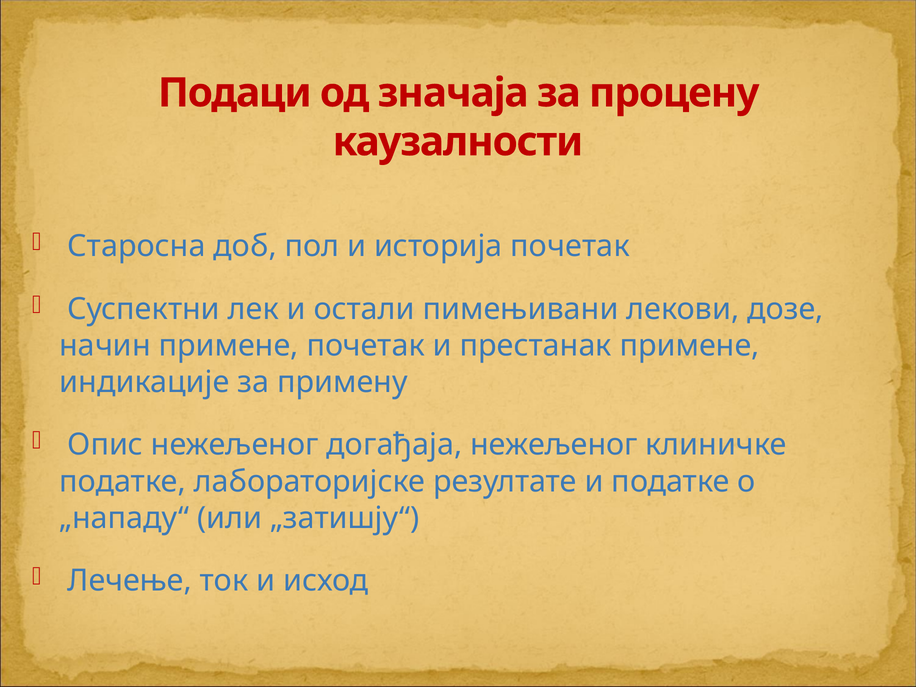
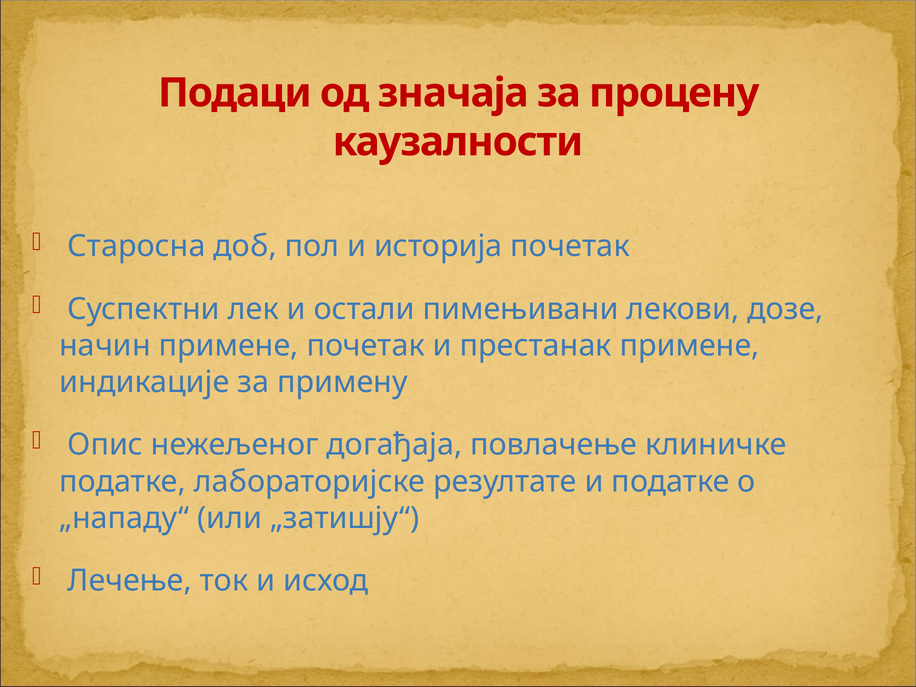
догађаја нежељеног: нежељеног -> повлачење (554, 445)
